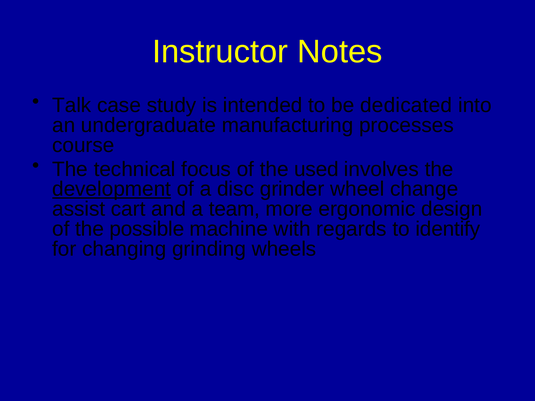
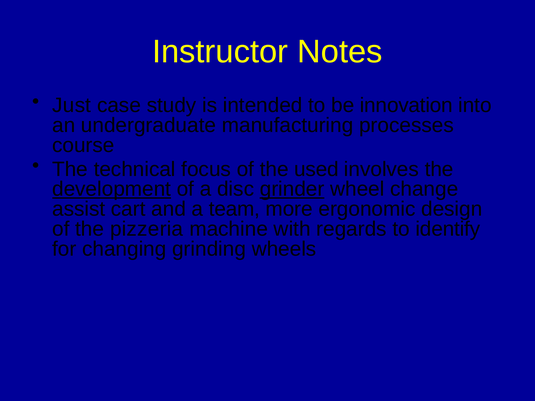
Talk: Talk -> Just (72, 105)
dedicated: dedicated -> innovation (406, 105)
grinder underline: none -> present (292, 189)
possible: possible -> pizzeria (147, 229)
